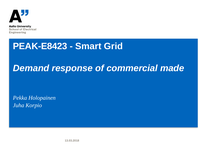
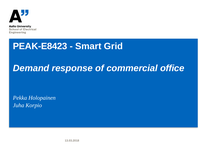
made: made -> office (172, 68)
